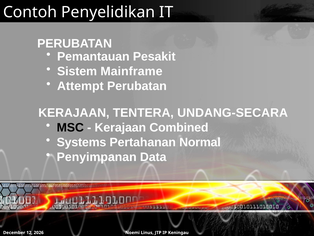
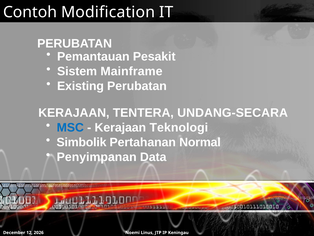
Penyelidikan: Penyelidikan -> Modification (108, 12)
Attempt: Attempt -> Existing (80, 86)
MSC colour: black -> blue (70, 127)
Combined: Combined -> Teknologi (179, 127)
Systems: Systems -> Simbolik (81, 142)
